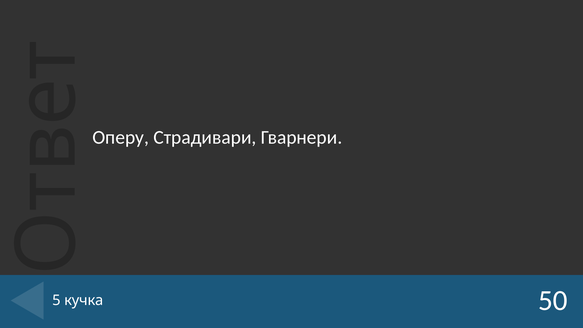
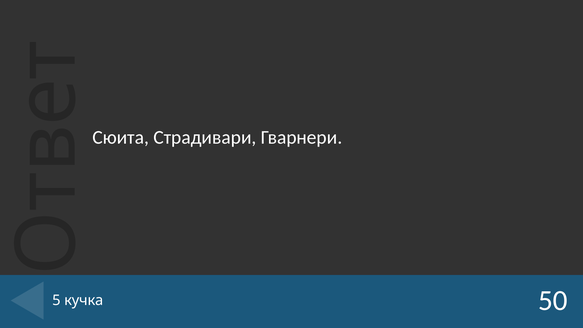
Оперу: Оперу -> Сюита (121, 137)
